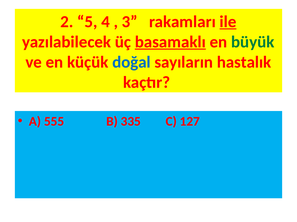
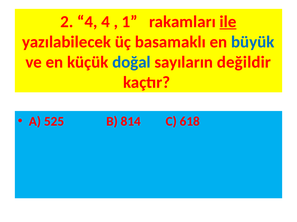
2 5: 5 -> 4 (87, 22)
3: 3 -> 1 (130, 22)
basamaklı underline: present -> none (170, 42)
büyük colour: green -> blue (253, 42)
hastalık: hastalık -> değildir (244, 62)
555: 555 -> 525 (54, 122)
335: 335 -> 814 (131, 122)
127: 127 -> 618 (190, 122)
